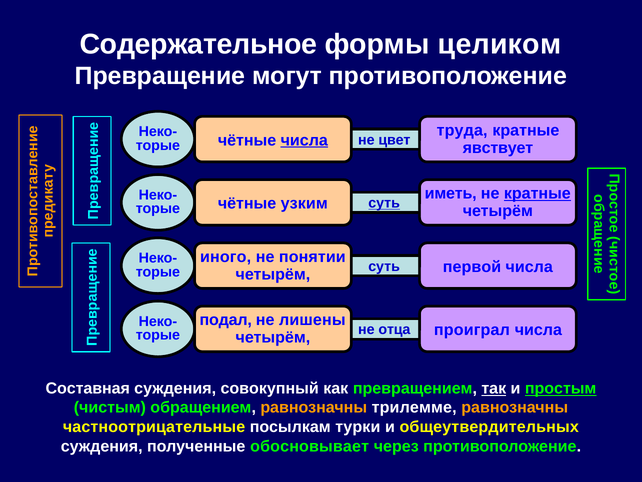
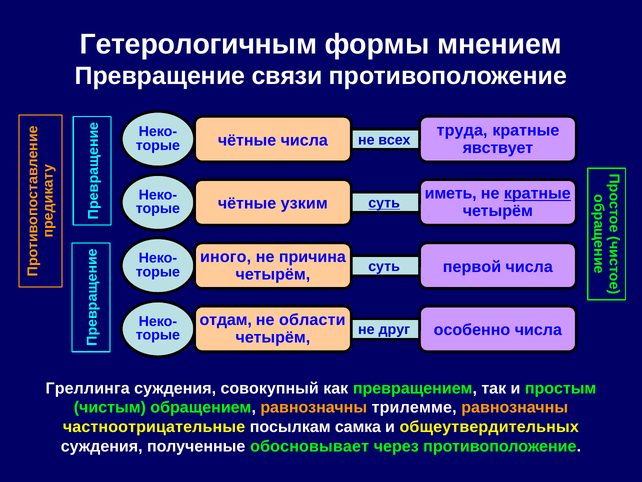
Содержательное: Содержательное -> Гетерологичным (198, 44)
целиком: целиком -> мнением (500, 44)
могут: могут -> связи (287, 76)
числа underline: present -> none (304, 140)
цвет: цвет -> всех (394, 140)
понятии: понятии -> причина (312, 257)
подал: подал -> отдам (226, 320)
лишены: лишены -> области (312, 320)
отца: отца -> друг (394, 329)
проиграл: проиграл -> особенно (472, 330)
Составная: Составная -> Греллинга (88, 388)
так underline: present -> none (494, 388)
простым underline: present -> none (561, 388)
турки: турки -> самка (358, 427)
